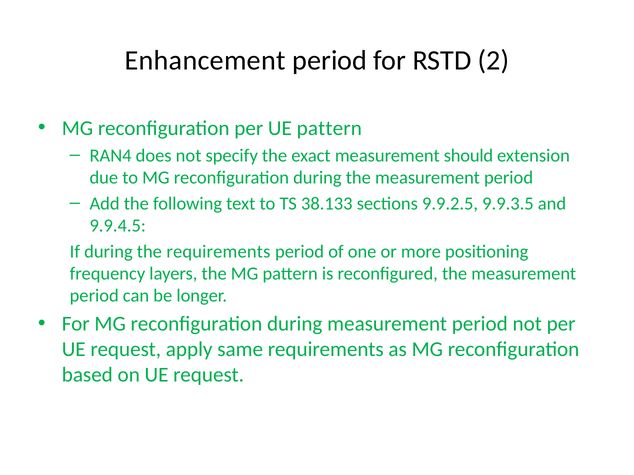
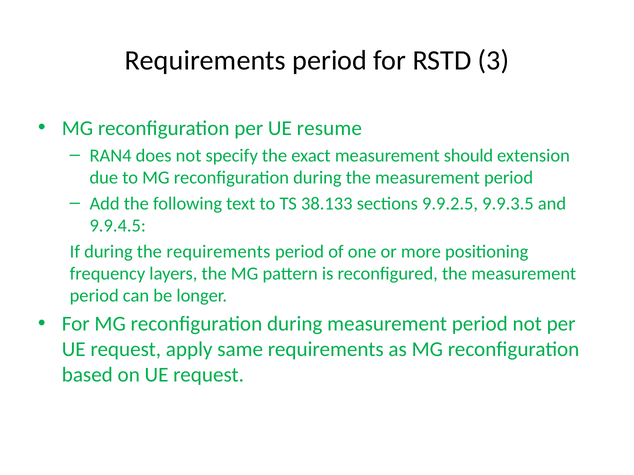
Enhancement: Enhancement -> Requirements (205, 61)
2: 2 -> 3 (493, 61)
UE pattern: pattern -> resume (329, 128)
